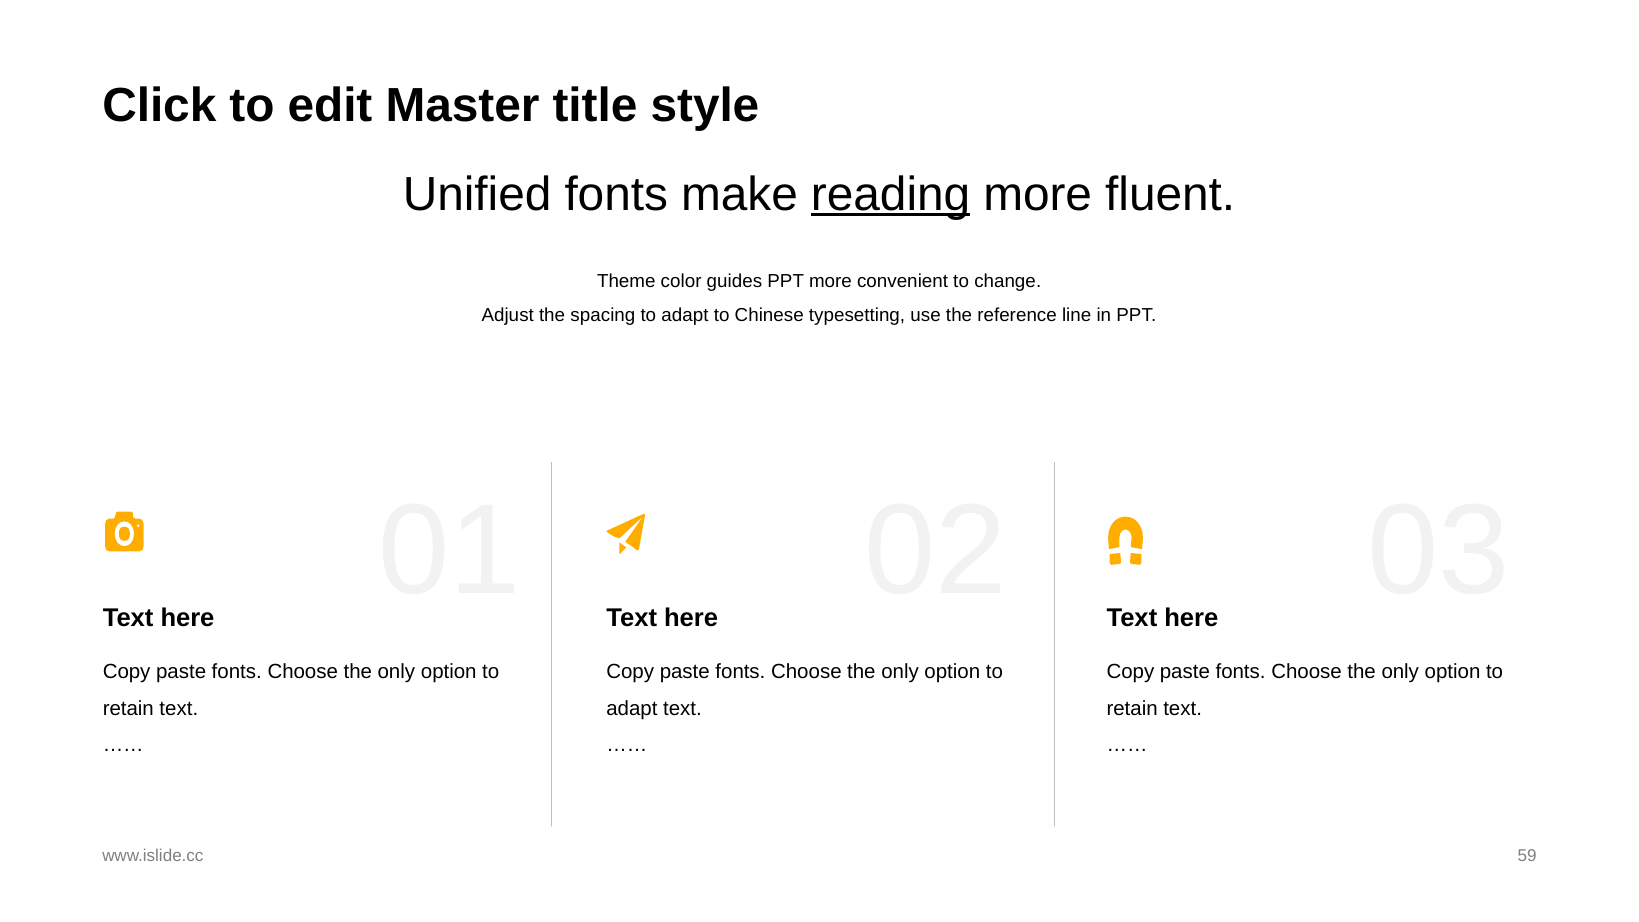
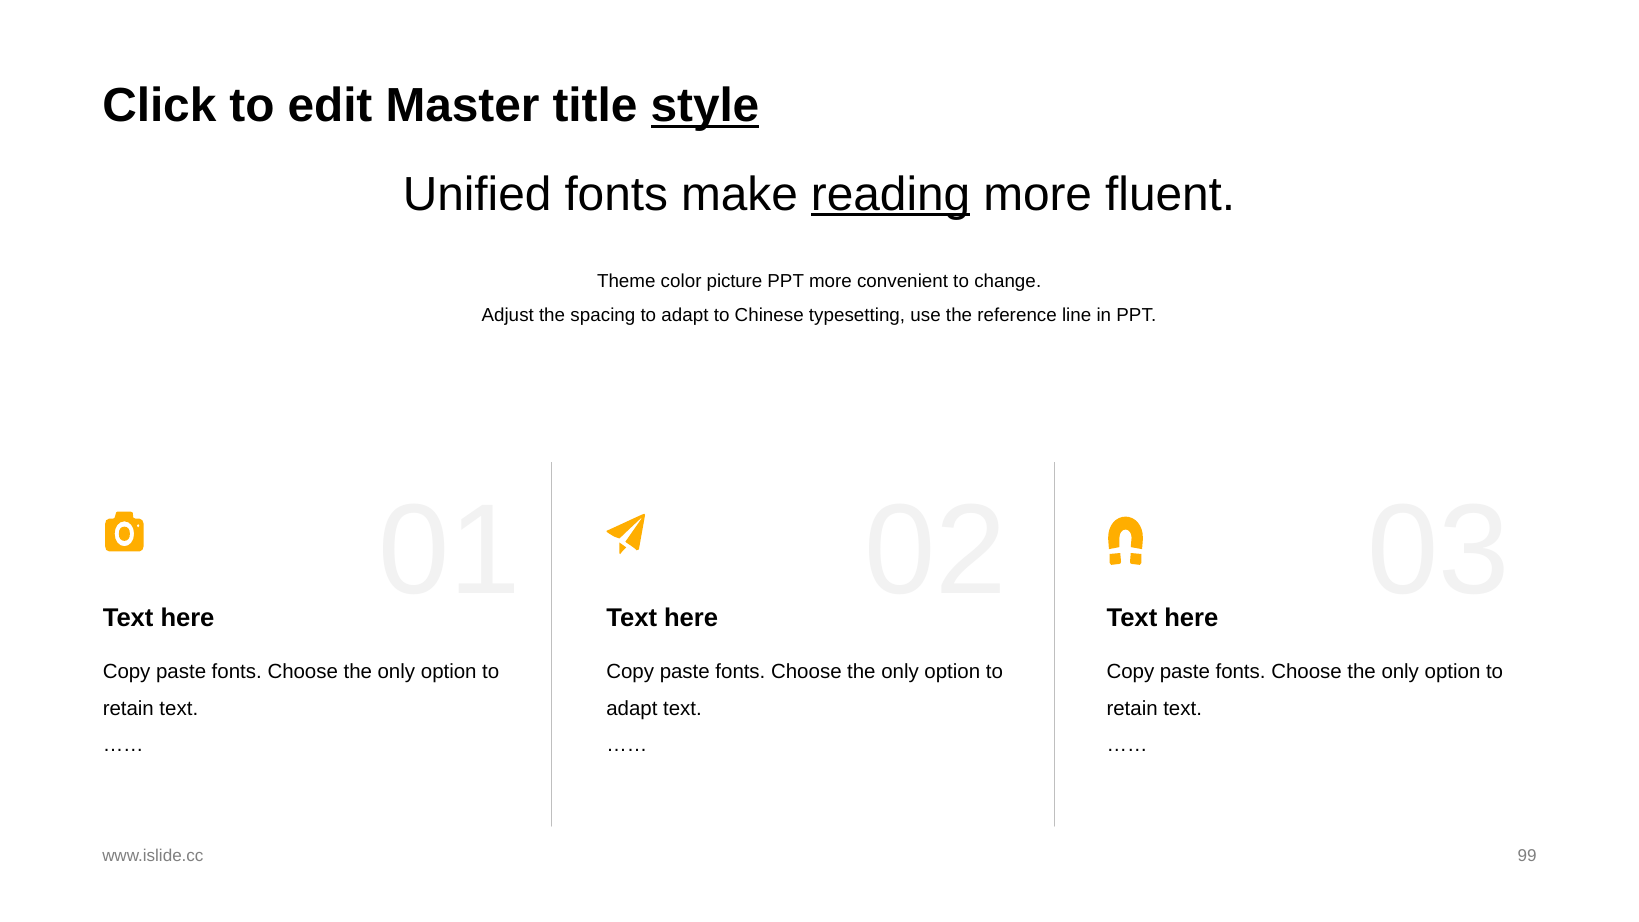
style underline: none -> present (705, 106)
guides: guides -> picture (735, 282)
59: 59 -> 99 (1527, 856)
